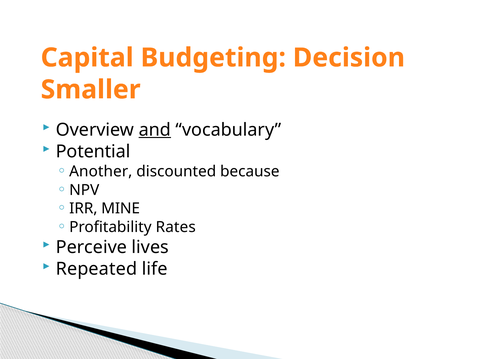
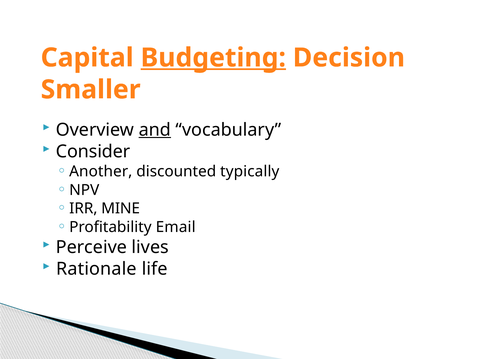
Budgeting underline: none -> present (213, 58)
Potential: Potential -> Consider (93, 152)
because: because -> typically (250, 172)
Rates: Rates -> Email (176, 227)
Repeated: Repeated -> Rationale (96, 269)
